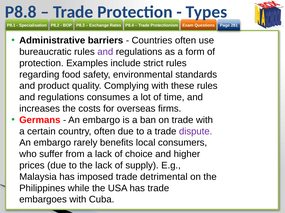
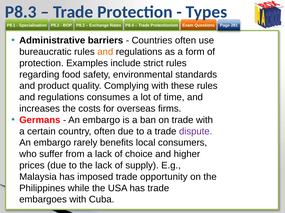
P8.8: P8.8 -> P8.3 (21, 12)
and colour: purple -> orange (105, 52)
detrimental: detrimental -> opportunity (164, 177)
